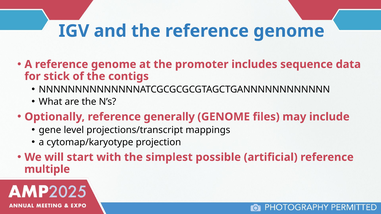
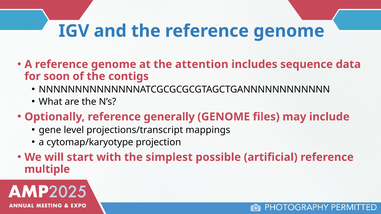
promoter: promoter -> attention (202, 64)
stick: stick -> soon (57, 76)
